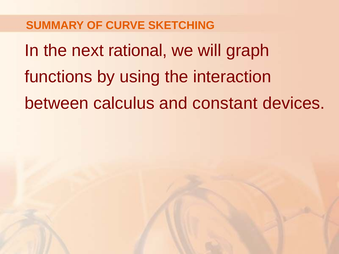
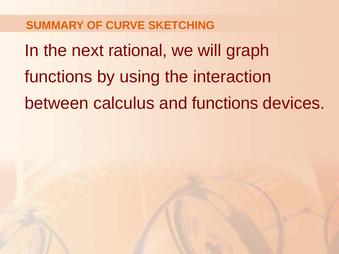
and constant: constant -> functions (225, 103)
